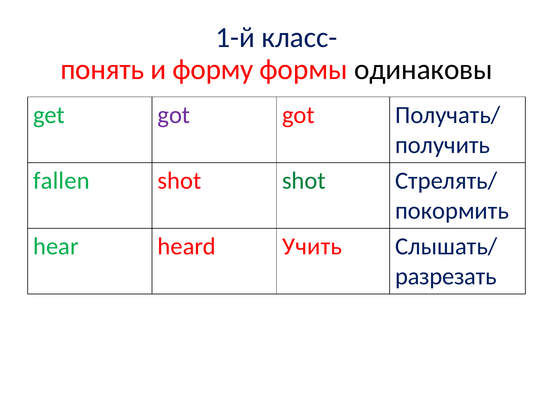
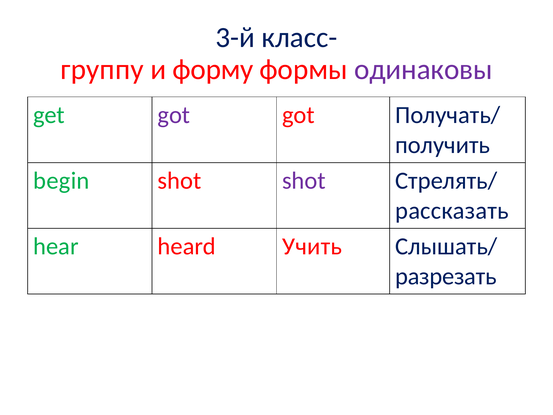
1-й: 1-й -> 3-й (235, 38)
понять: понять -> группу (102, 70)
одинаковы colour: black -> purple (423, 70)
fallen: fallen -> begin (61, 180)
shot colour: green -> purple (304, 180)
покормить: покормить -> рассказать (452, 211)
